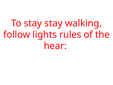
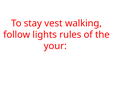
stay stay: stay -> vest (53, 23)
hear: hear -> your (55, 46)
